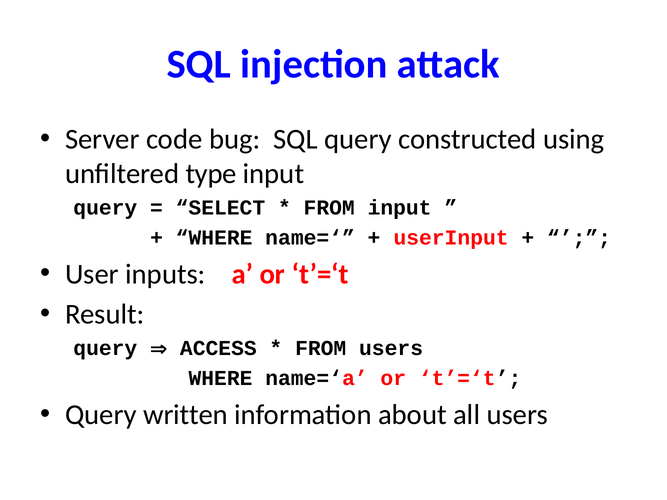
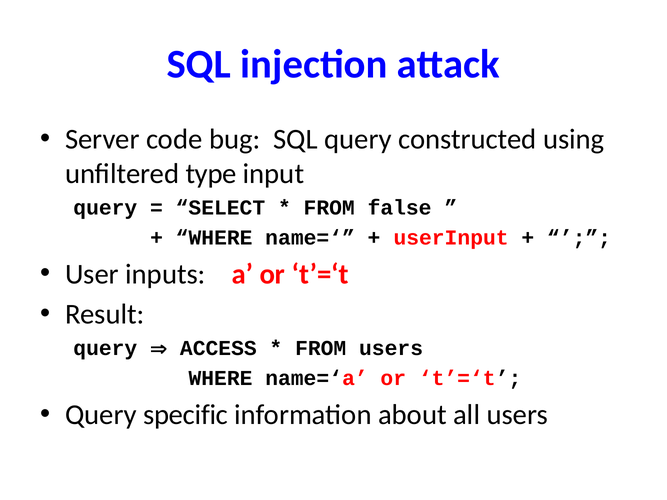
FROM input: input -> false (400, 208)
written: written -> specific (186, 415)
